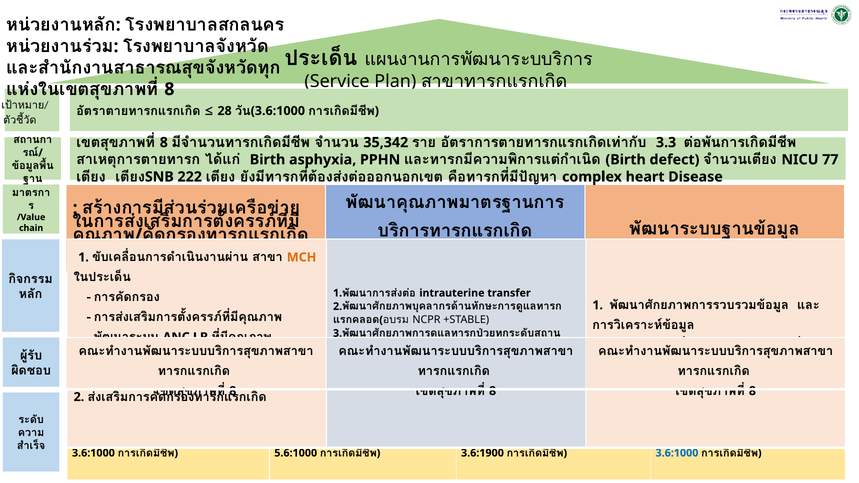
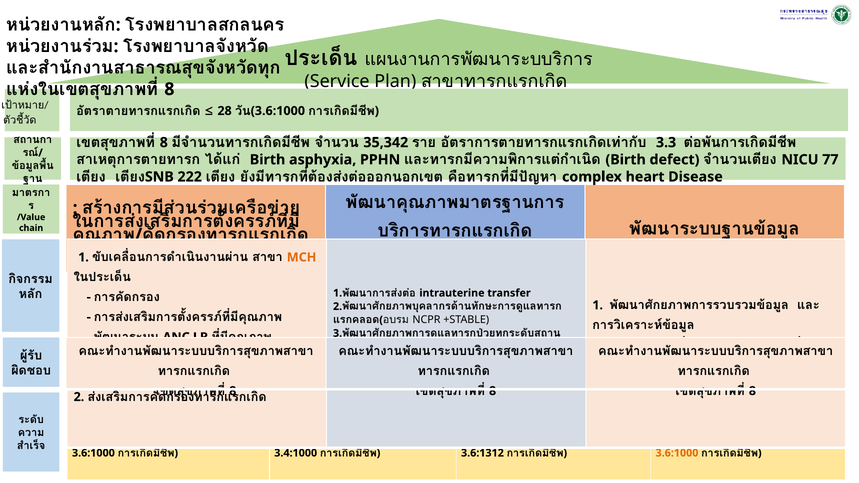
5.6:1000: 5.6:1000 -> 3.4:1000 (296, 453)
3.6:1900: 3.6:1900 -> 3.6:1312 (482, 453)
3.6:1000 colour: blue -> orange (677, 453)
